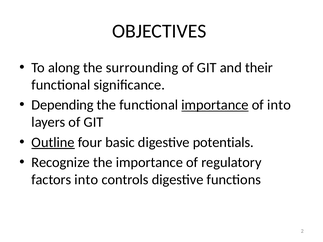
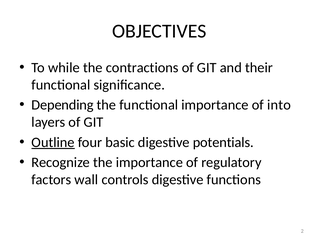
along: along -> while (64, 68)
surrounding: surrounding -> contractions (142, 68)
importance underline: present -> none (215, 105)
factors into: into -> wall (86, 180)
